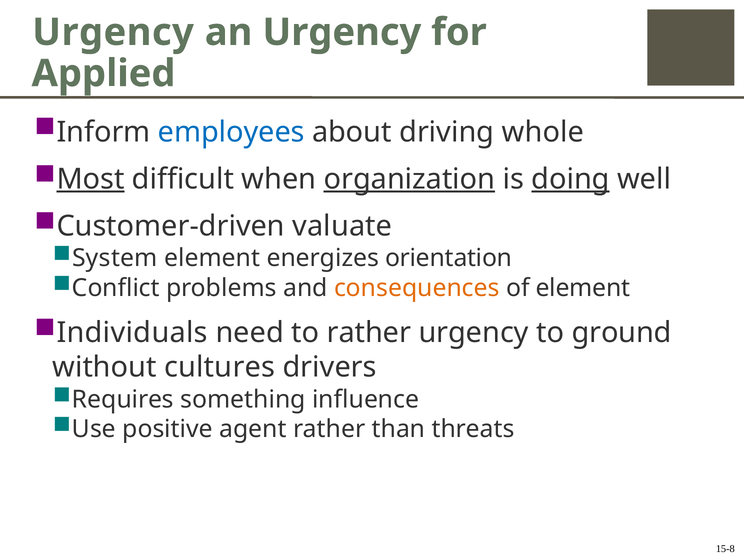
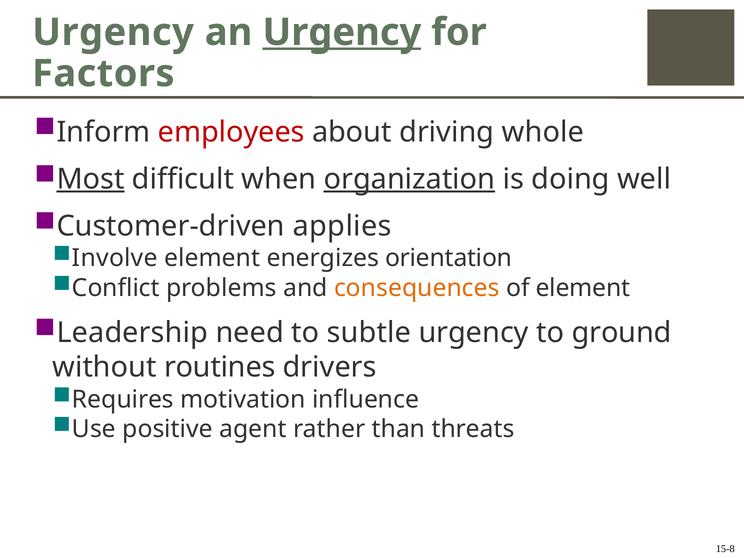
Urgency underline: none -> present (342, 32)
Applied: Applied -> Factors (103, 74)
employees colour: blue -> red (231, 132)
doing underline: present -> none (571, 179)
valuate: valuate -> applies (342, 226)
System: System -> Involve (115, 258)
Individuals: Individuals -> Leadership (132, 333)
to rather: rather -> subtle (369, 333)
cultures: cultures -> routines (220, 367)
something: something -> motivation (243, 399)
